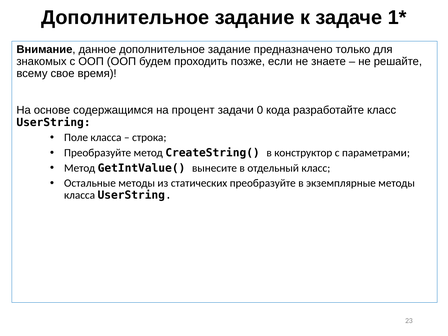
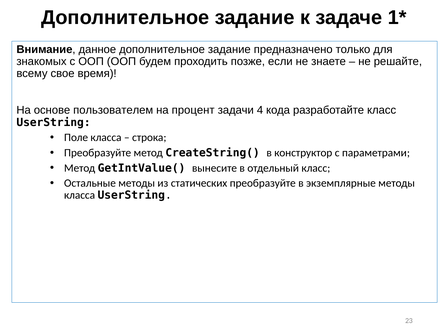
содержащимся: содержащимся -> пользователем (113, 110)
0: 0 -> 4 (260, 110)
